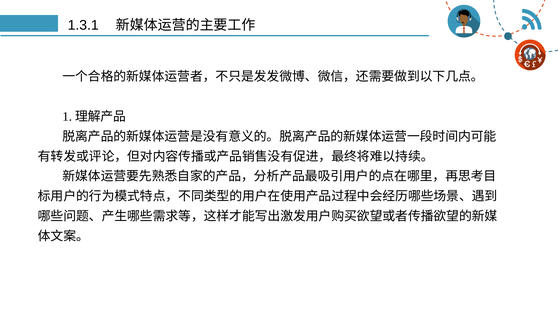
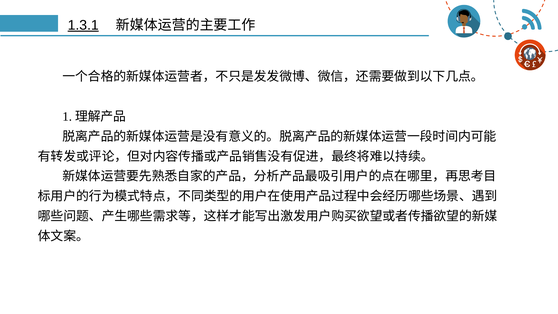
1.3.1 underline: none -> present (83, 25)
